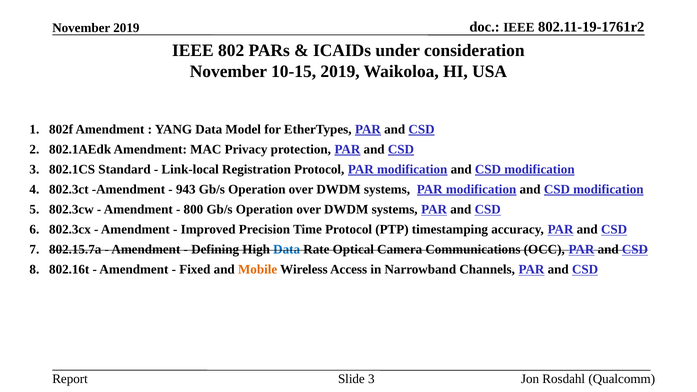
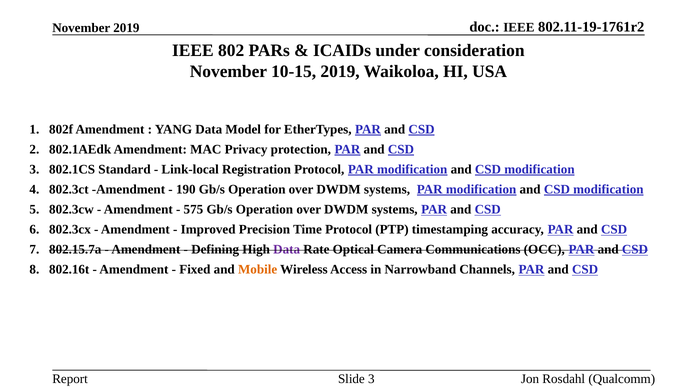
943: 943 -> 190 (186, 189)
800: 800 -> 575 (193, 209)
Data colour: blue -> purple (287, 249)
